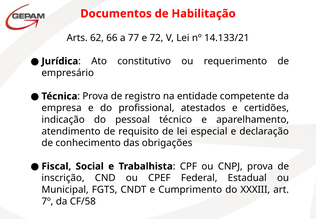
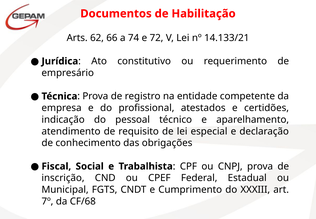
77: 77 -> 74 (134, 38)
CF/58: CF/58 -> CF/68 (83, 201)
